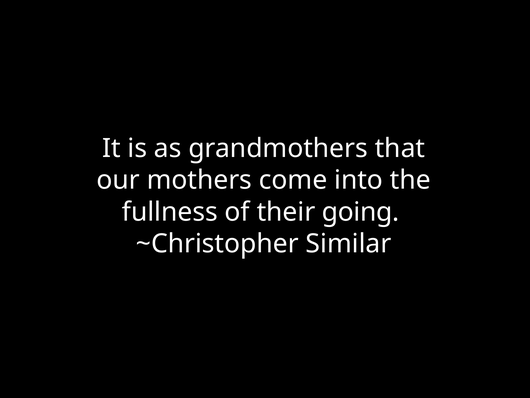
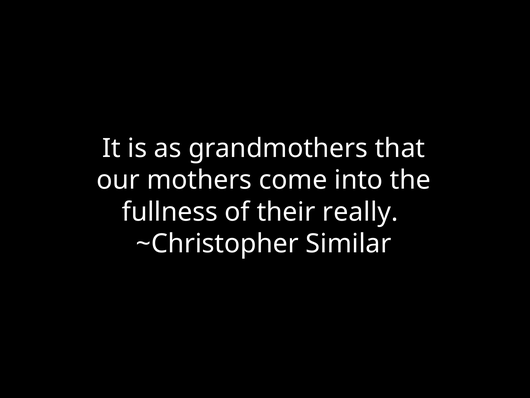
going: going -> really (360, 212)
